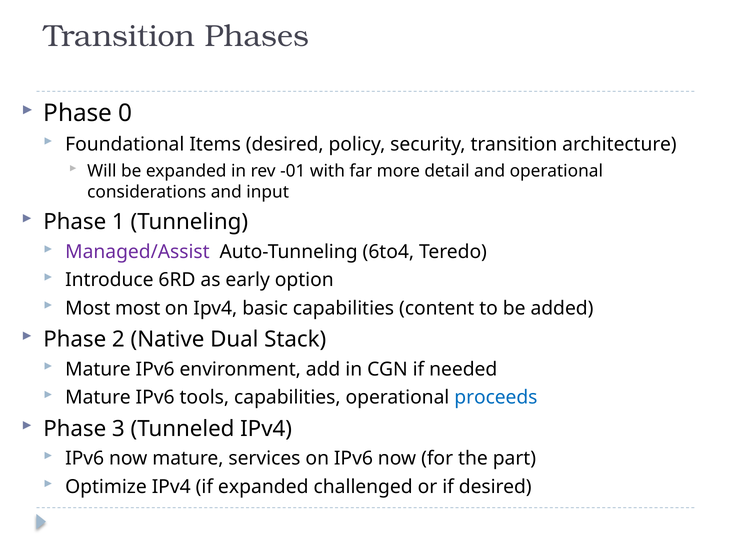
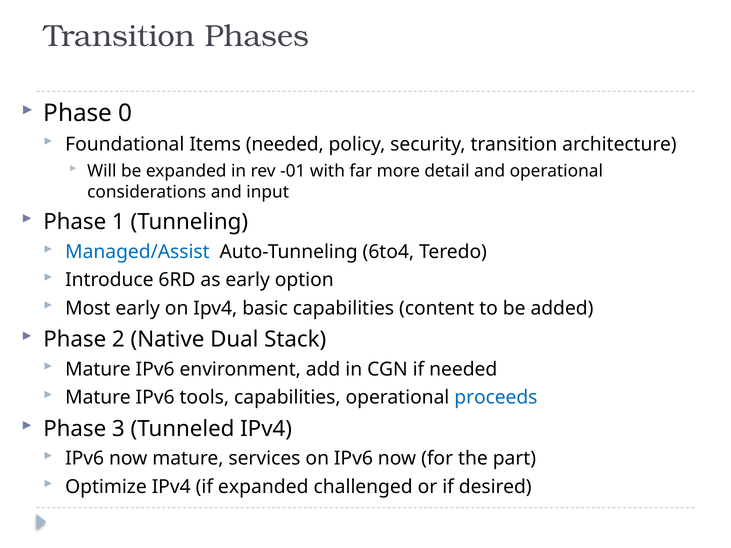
Items desired: desired -> needed (285, 144)
Managed/Assist colour: purple -> blue (137, 252)
Most most: most -> early (138, 308)
